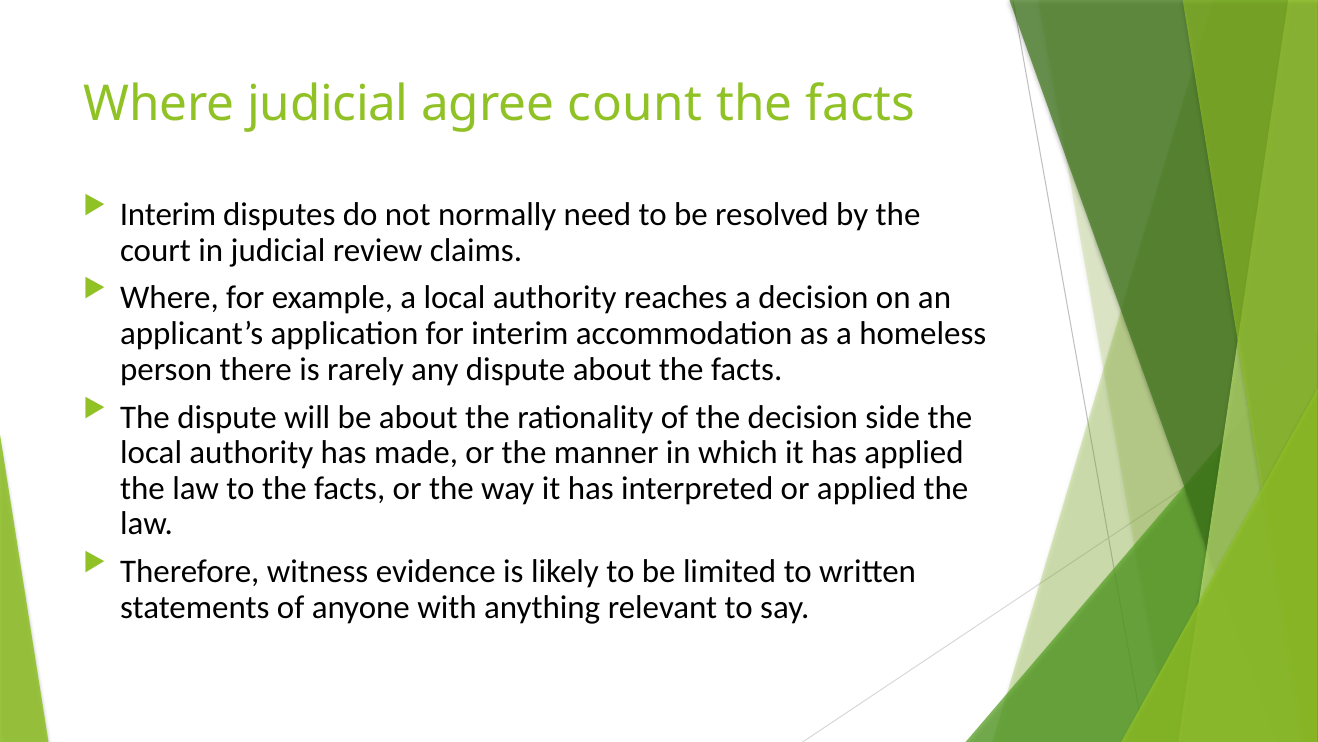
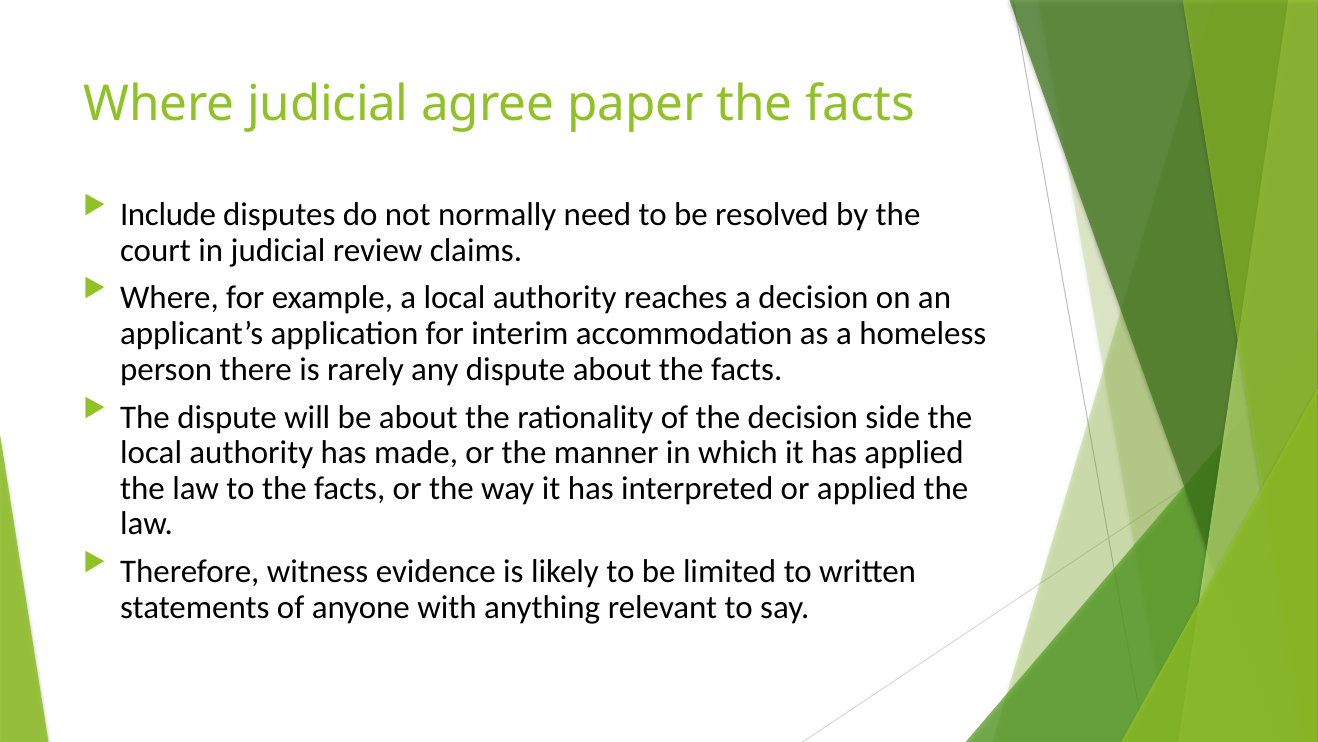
count: count -> paper (635, 104)
Interim: Interim -> Include (168, 214)
